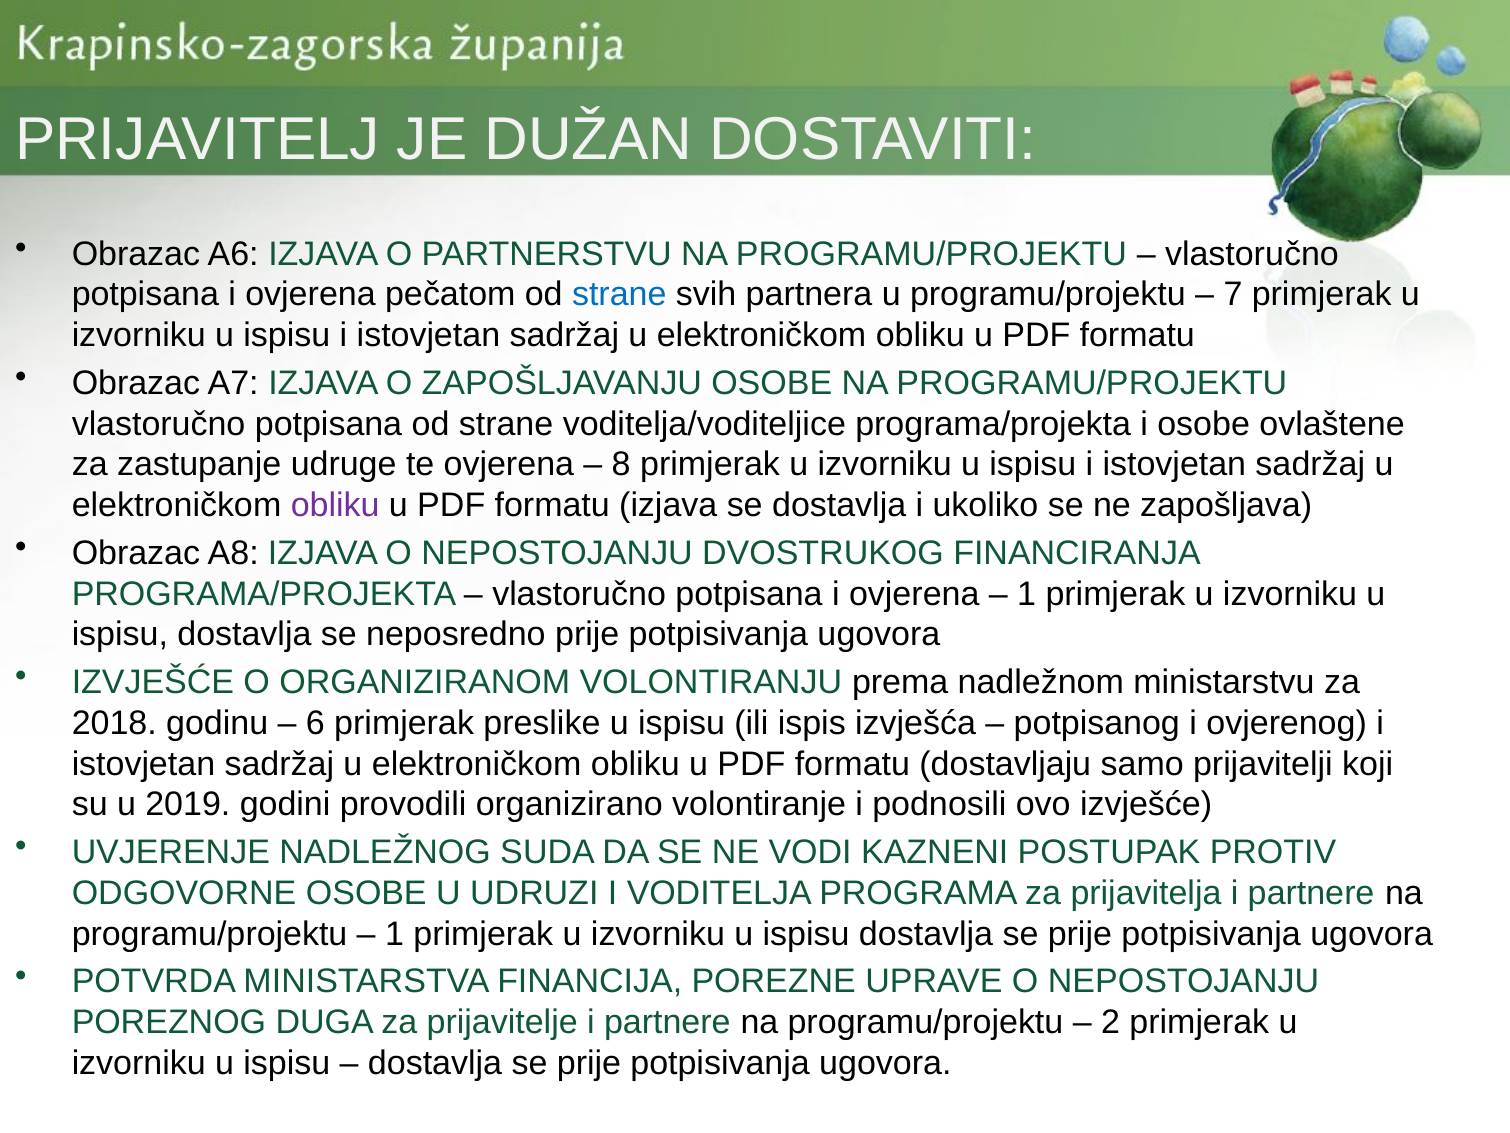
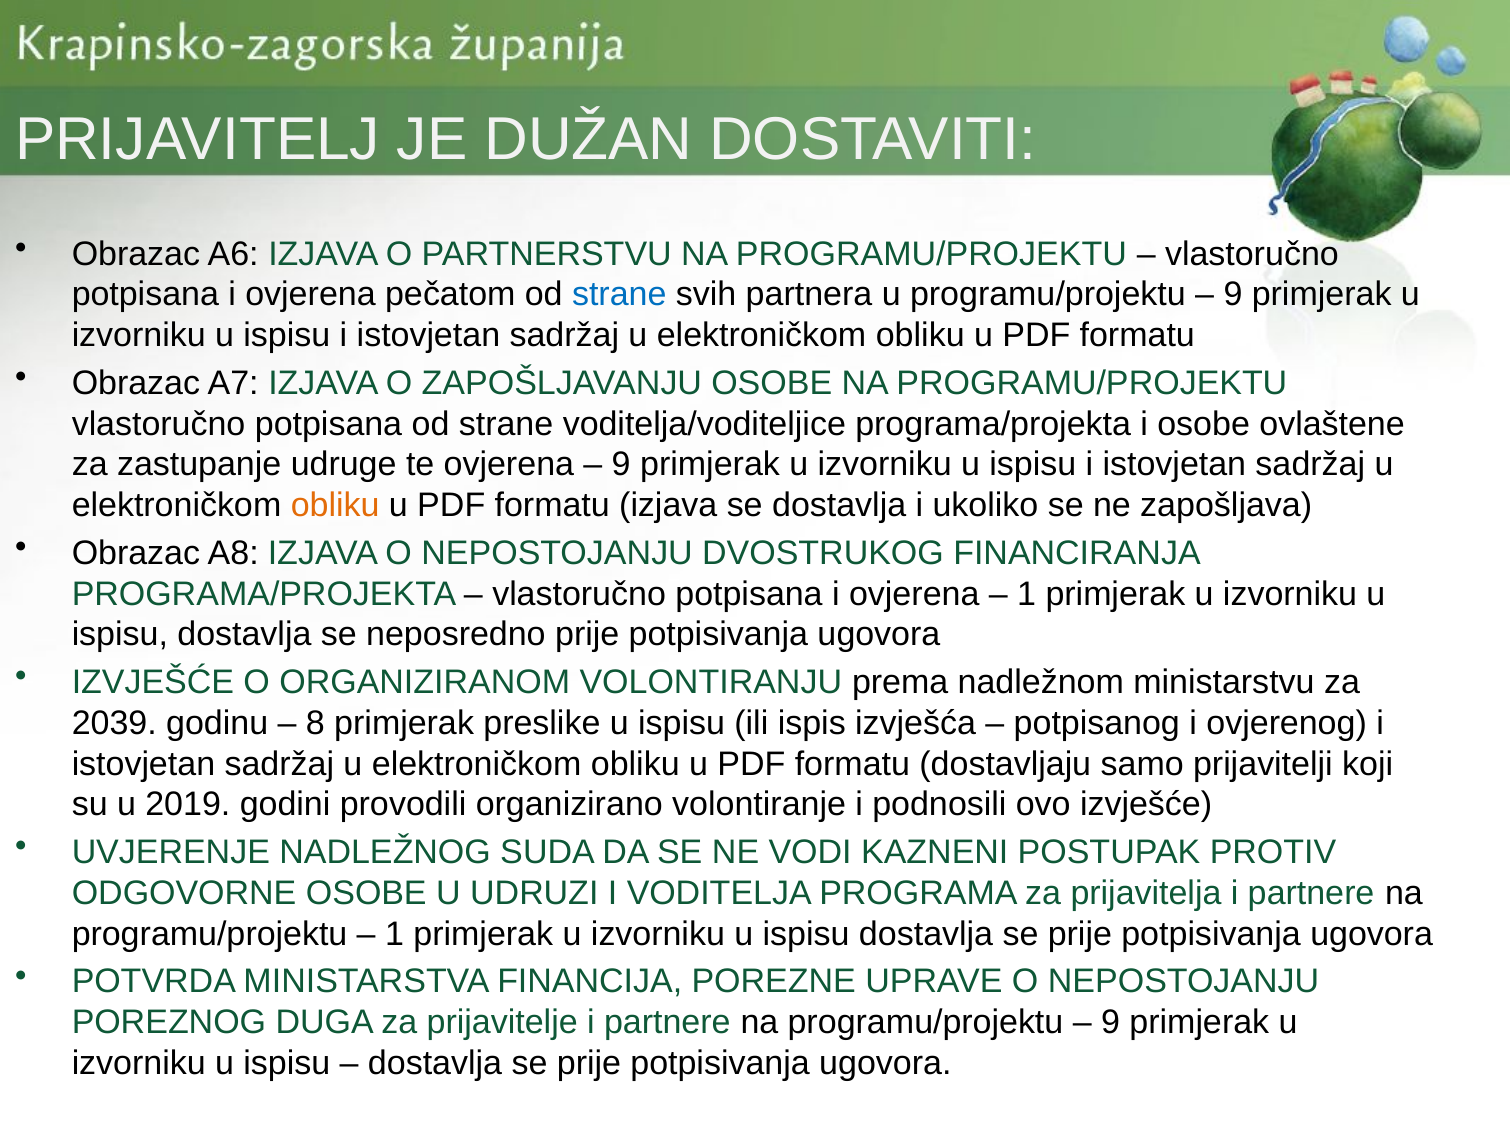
7: 7 -> 9 (1233, 295)
8: 8 -> 9 (621, 465)
obliku colour: purple -> orange (335, 505)
2018: 2018 -> 2039 (114, 723)
6: 6 -> 8 (315, 723)
2: 2 -> 9 (1110, 1022)
